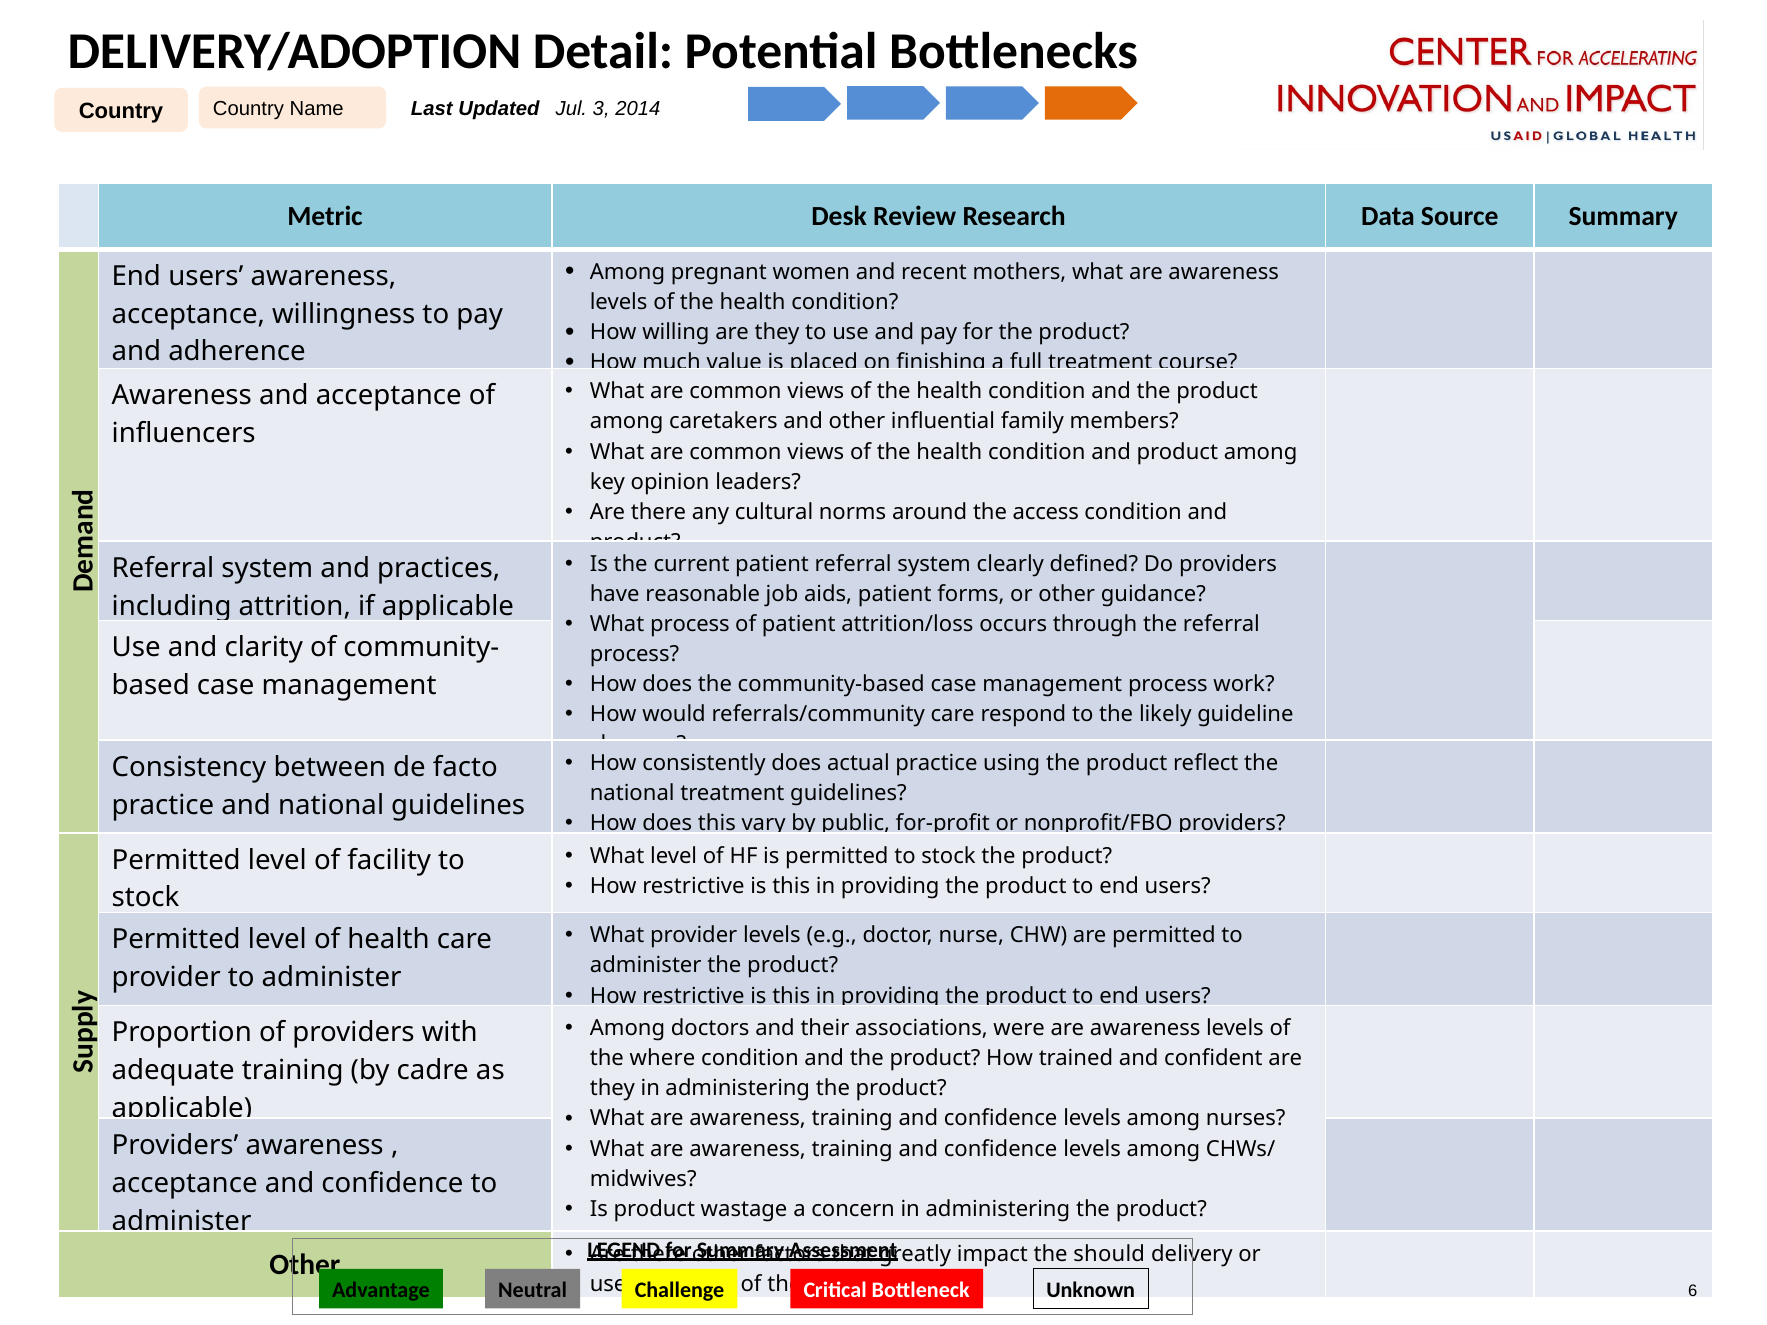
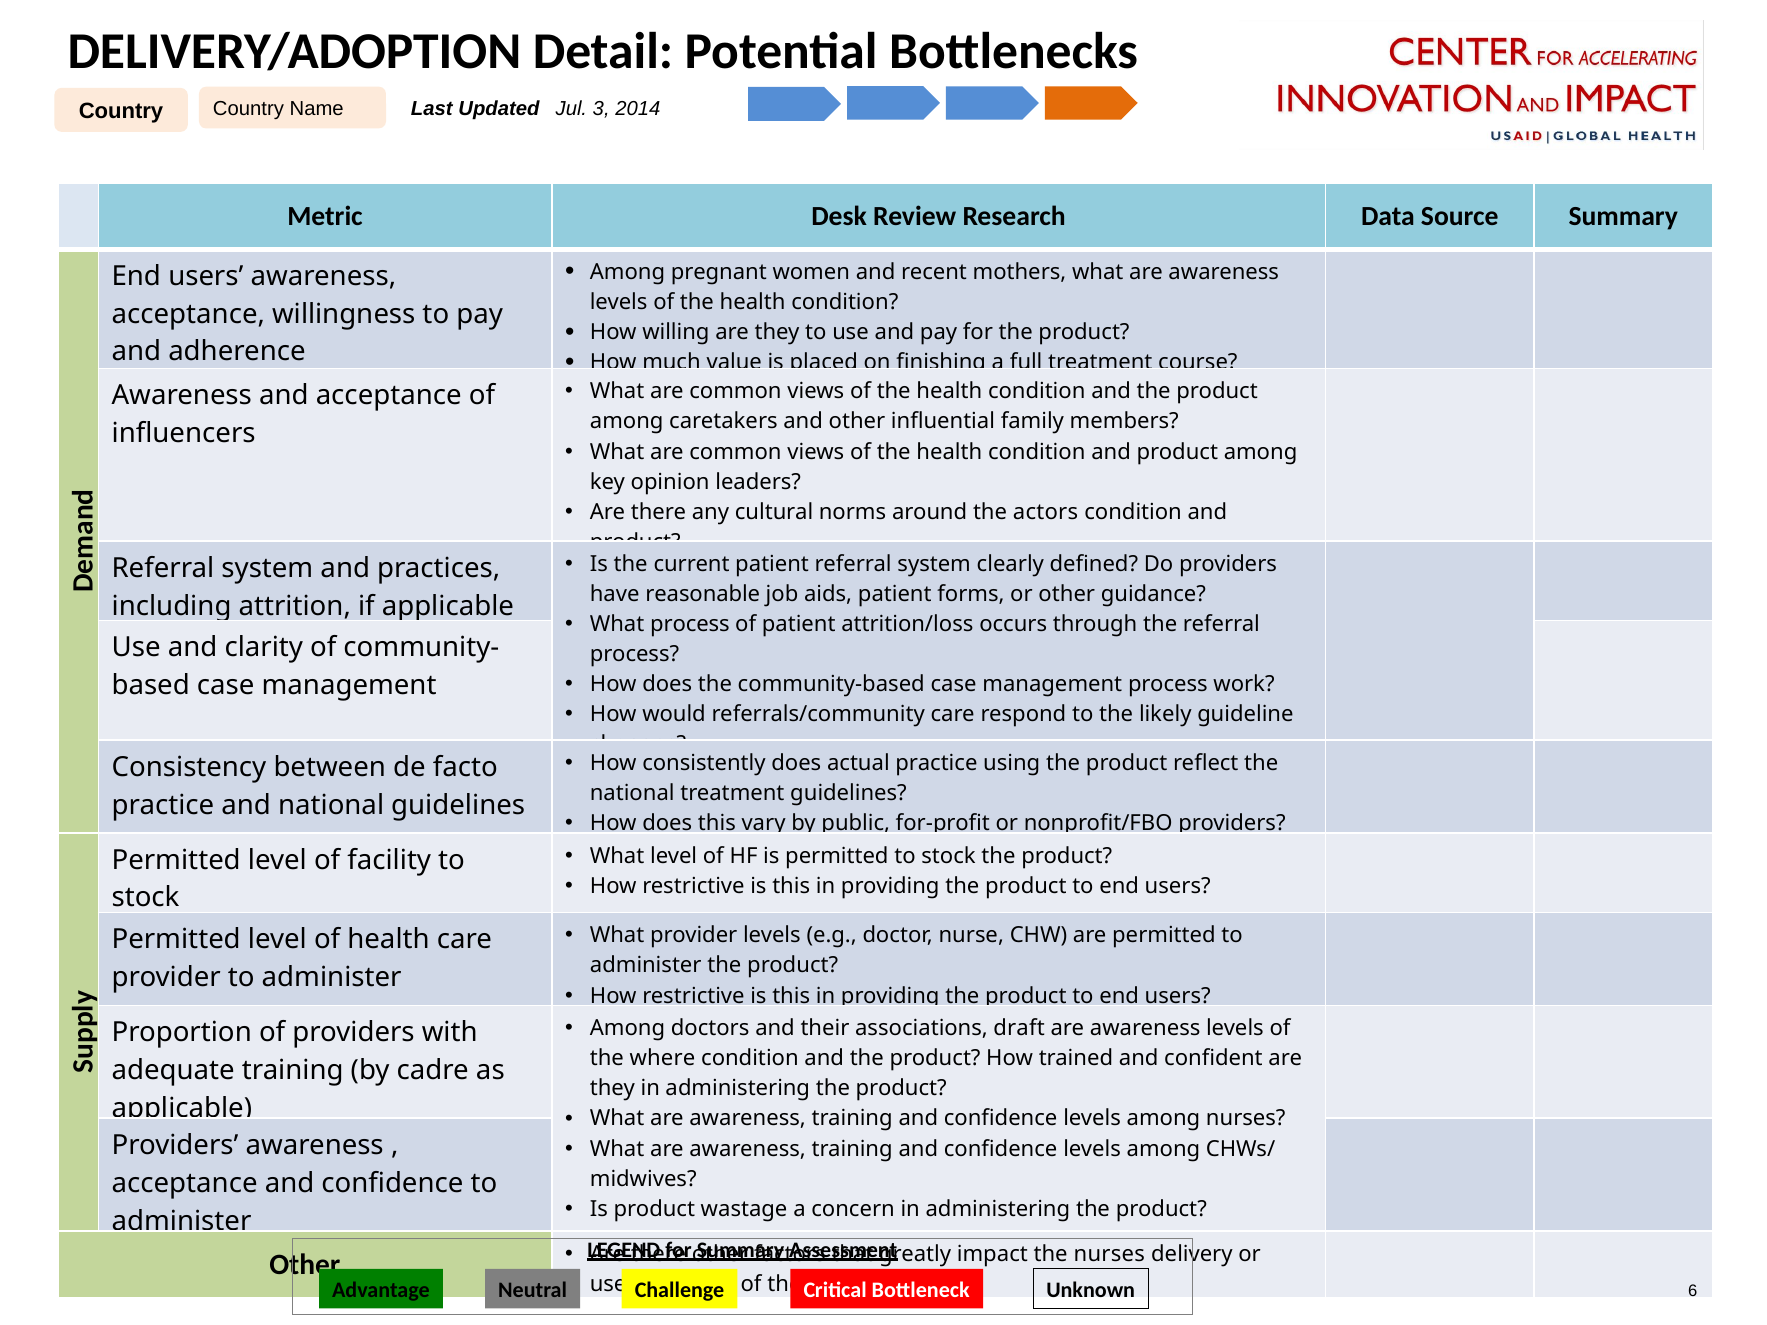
access: access -> actors (1046, 512)
were: were -> draft (1019, 1029)
the should: should -> nurses (1109, 1254)
